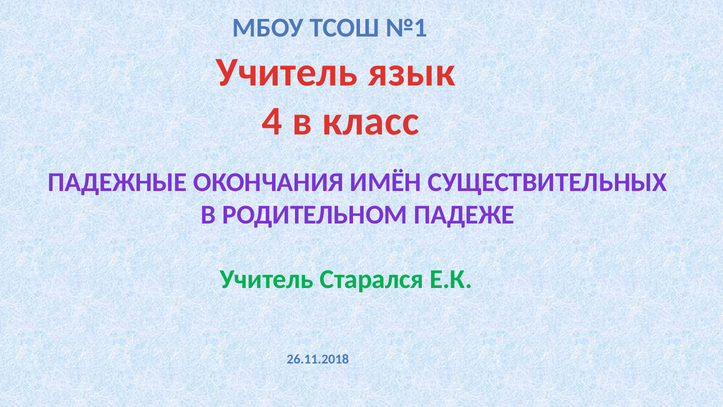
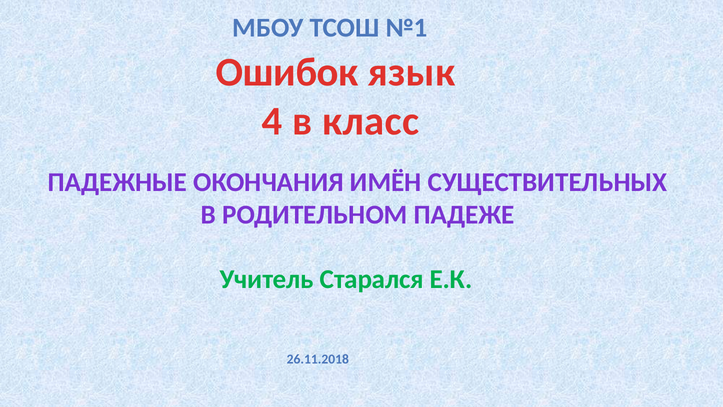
Учитель: Учитель -> Ошибок (287, 72)
